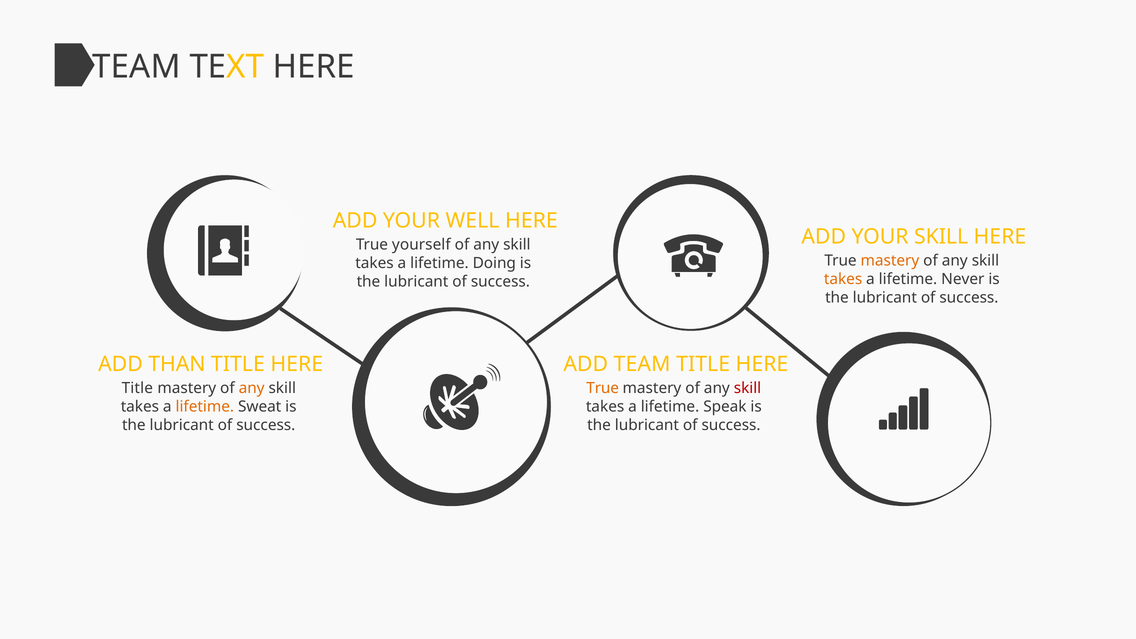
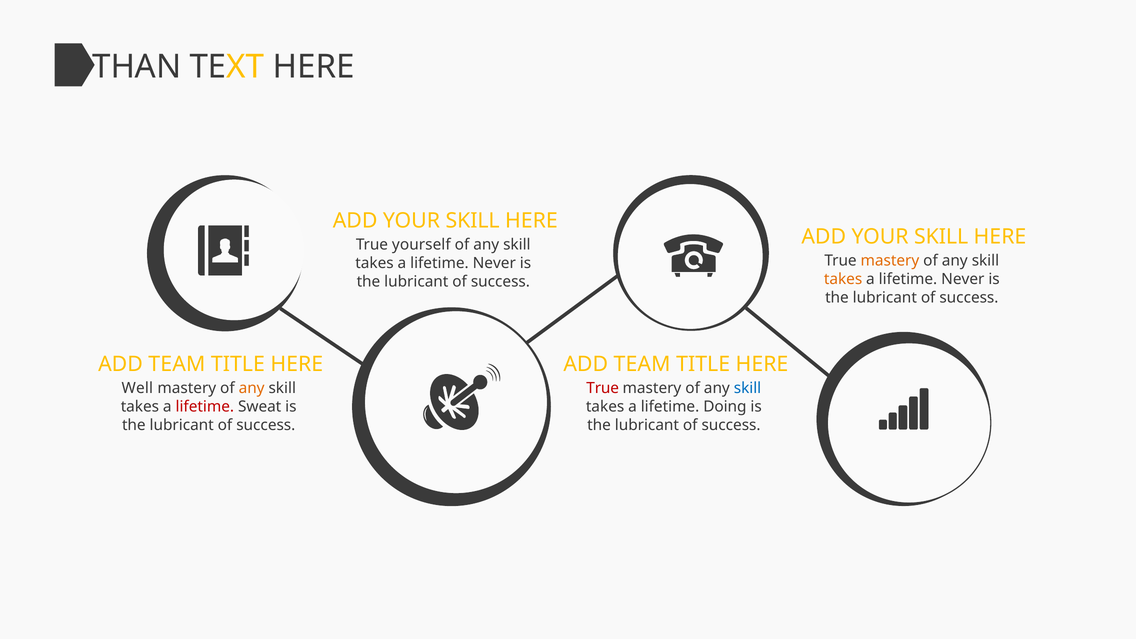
TEAM: TEAM -> THAN (137, 67)
WELL: WELL -> SKILL (473, 221)
Doing: Doing -> Never (494, 263)
THAN: THAN -> TEAM (177, 364)
Title: Title -> Well (137, 388)
True colour: orange -> red (603, 388)
skill colour: red -> blue (748, 388)
lifetime colour: orange -> red (205, 406)
Speak: Speak -> Doing (725, 406)
